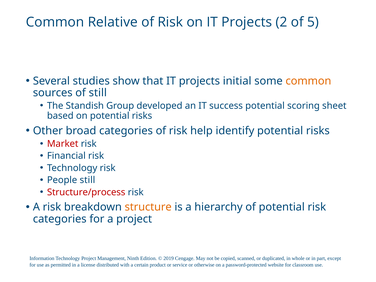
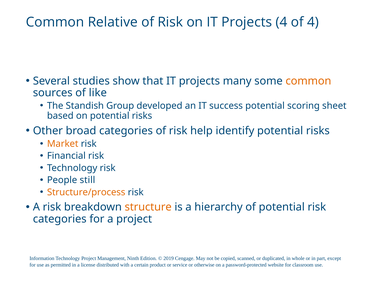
Projects 2: 2 -> 4 (282, 22)
of 5: 5 -> 4 (313, 22)
initial: initial -> many (237, 81)
of still: still -> like (98, 93)
Market colour: red -> orange (63, 144)
Structure/process colour: red -> orange (86, 192)
